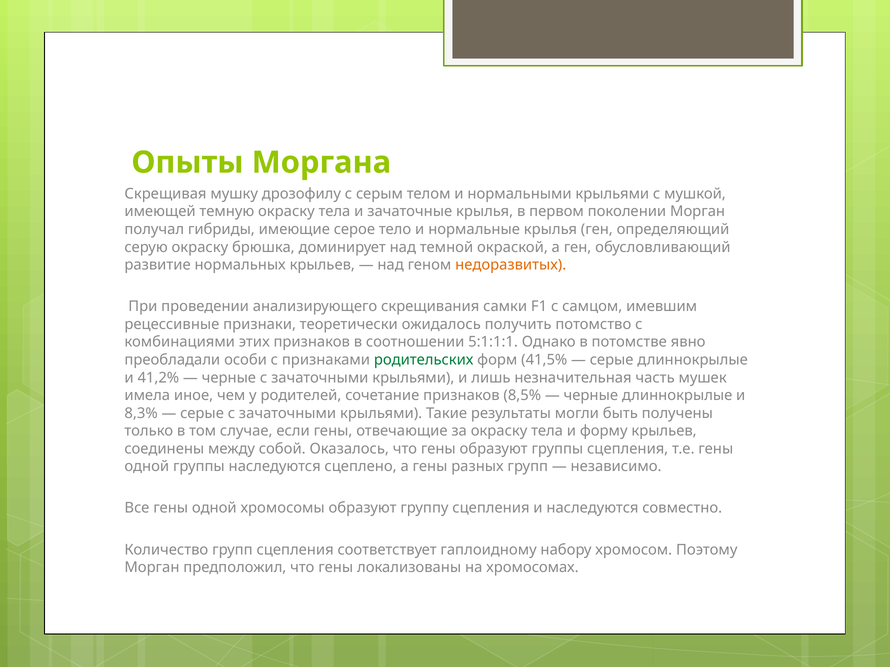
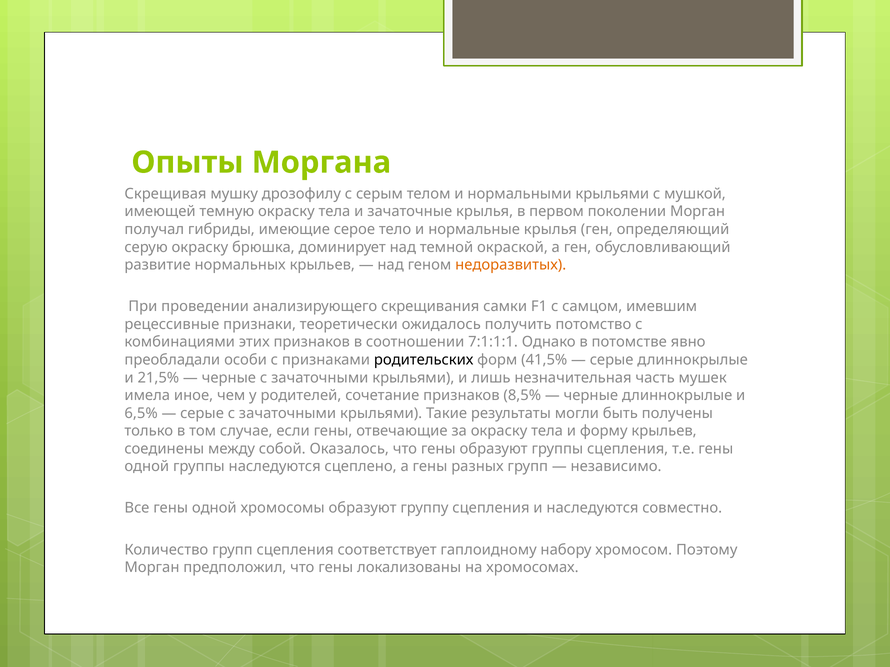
5:1:1:1: 5:1:1:1 -> 7:1:1:1 (493, 342)
родительских colour: green -> black (424, 360)
41,2%: 41,2% -> 21,5% (158, 378)
8,3%: 8,3% -> 6,5% (141, 414)
